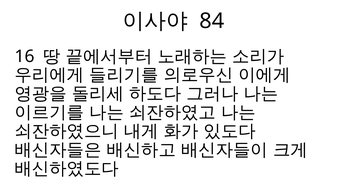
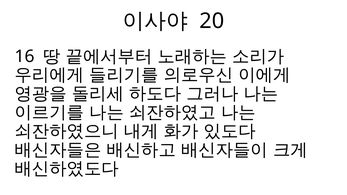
84: 84 -> 20 (212, 21)
